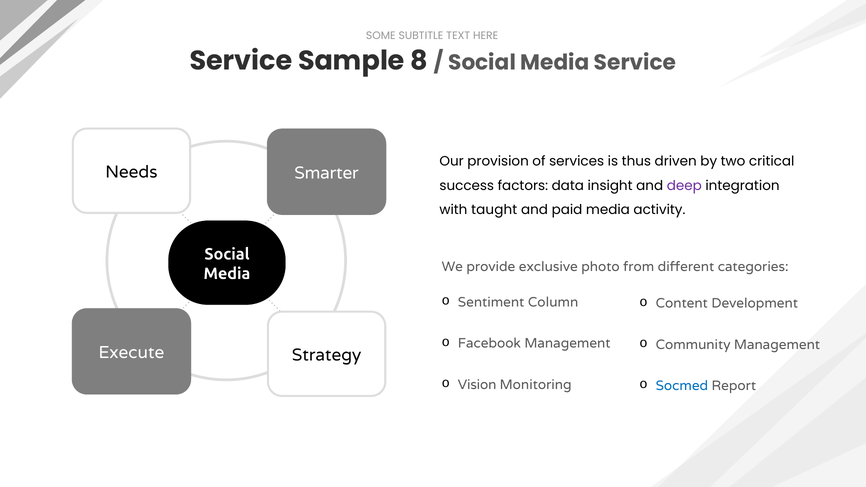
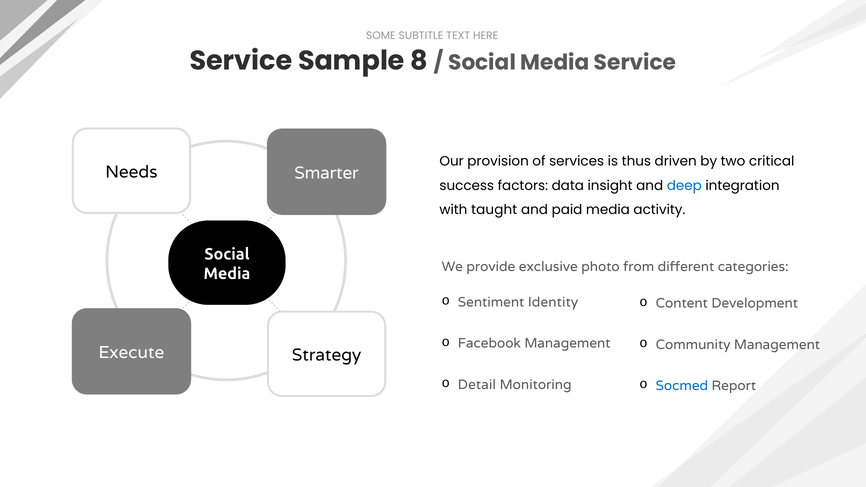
deep colour: purple -> blue (684, 186)
Column: Column -> Identity (553, 302)
Vision: Vision -> Detail (477, 385)
